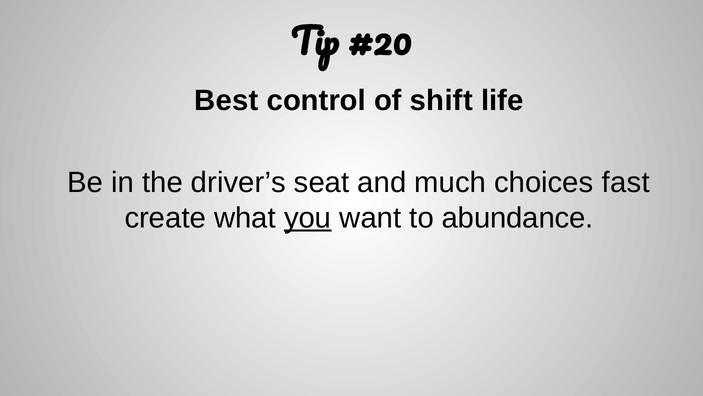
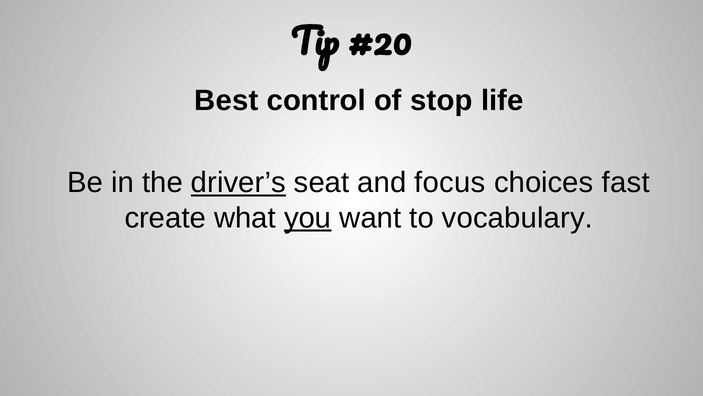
shift: shift -> stop (441, 101)
driver’s underline: none -> present (238, 183)
much: much -> focus (450, 183)
abundance: abundance -> vocabulary (517, 218)
